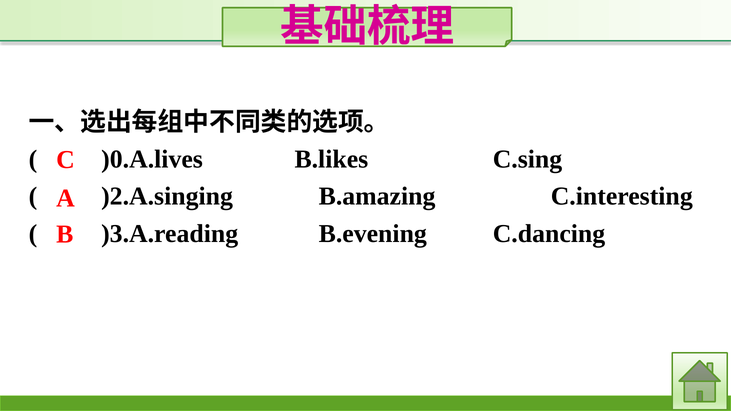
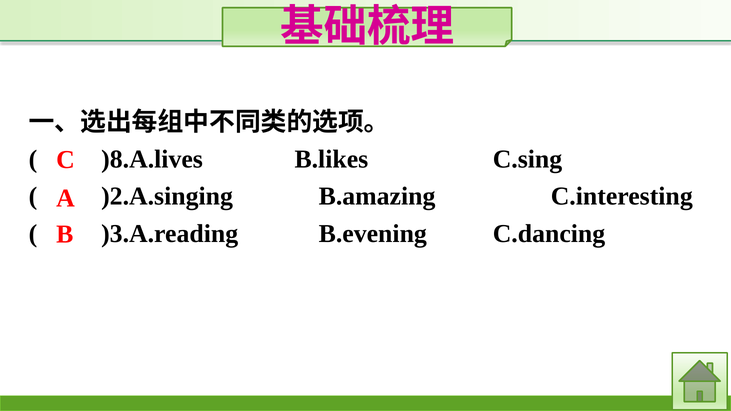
)0.A.lives: )0.A.lives -> )8.A.lives (152, 159)
